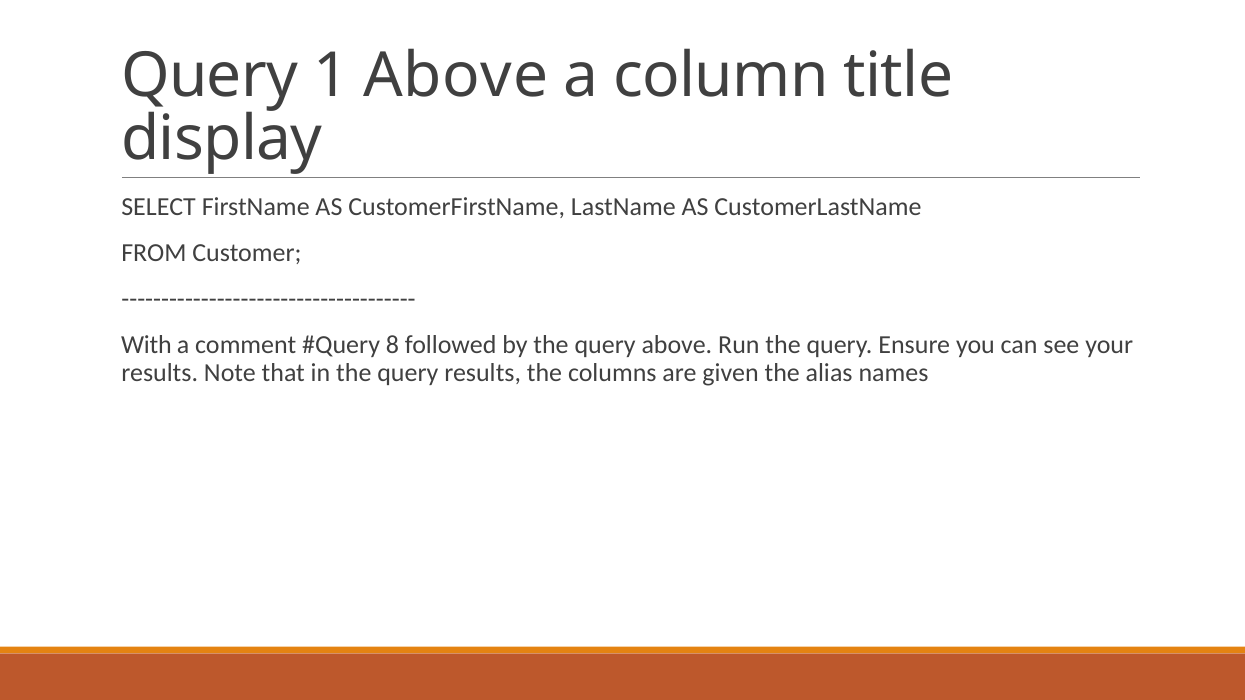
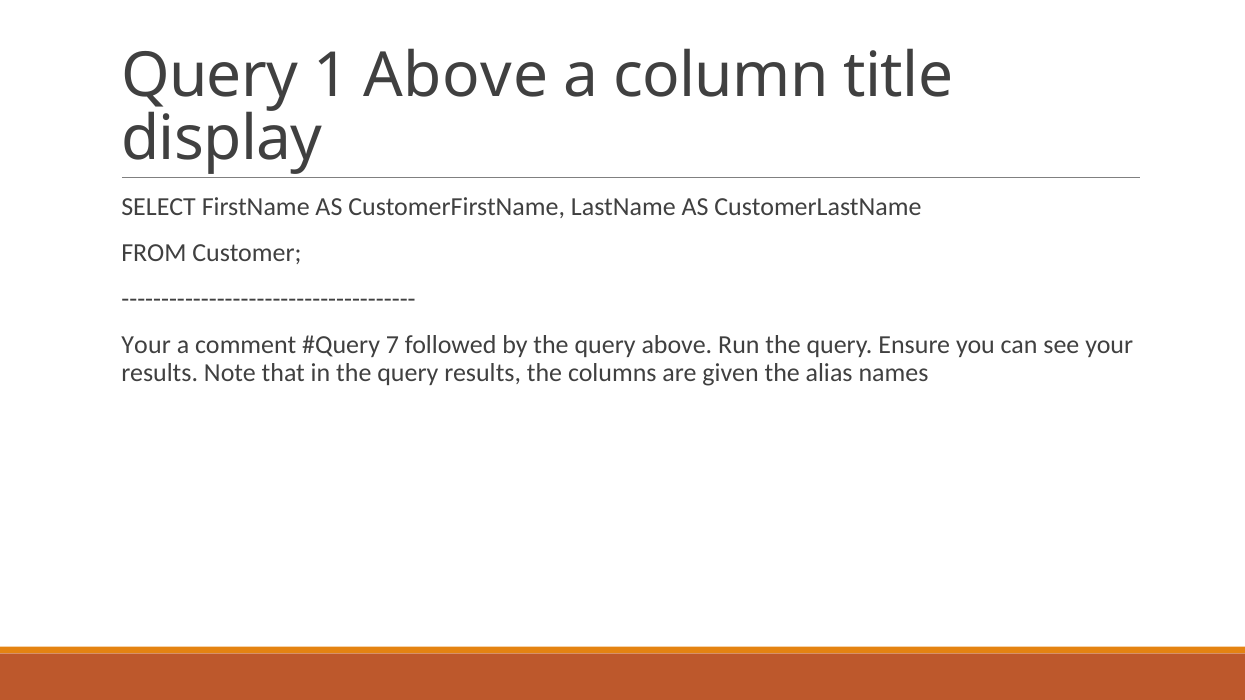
With: With -> Your (146, 346)
8: 8 -> 7 (392, 346)
